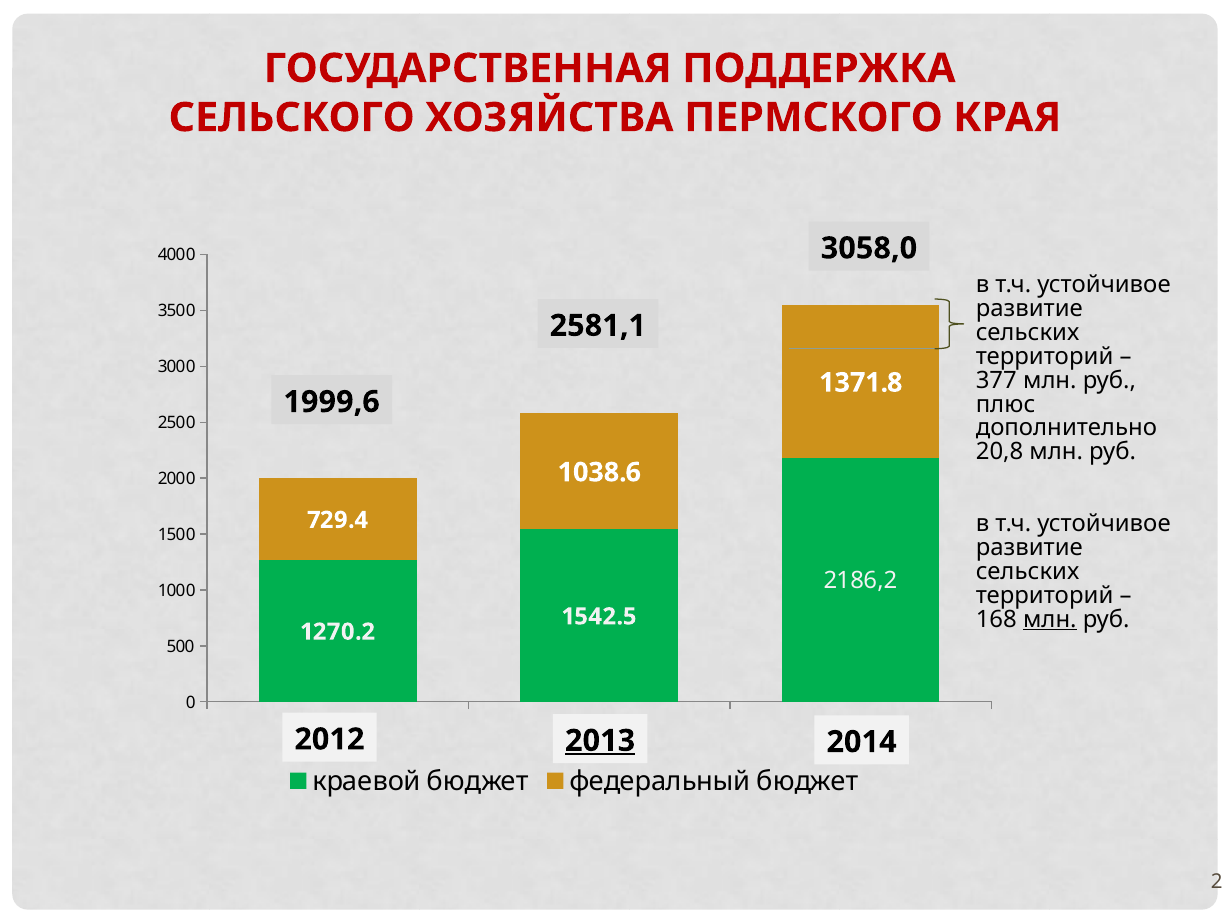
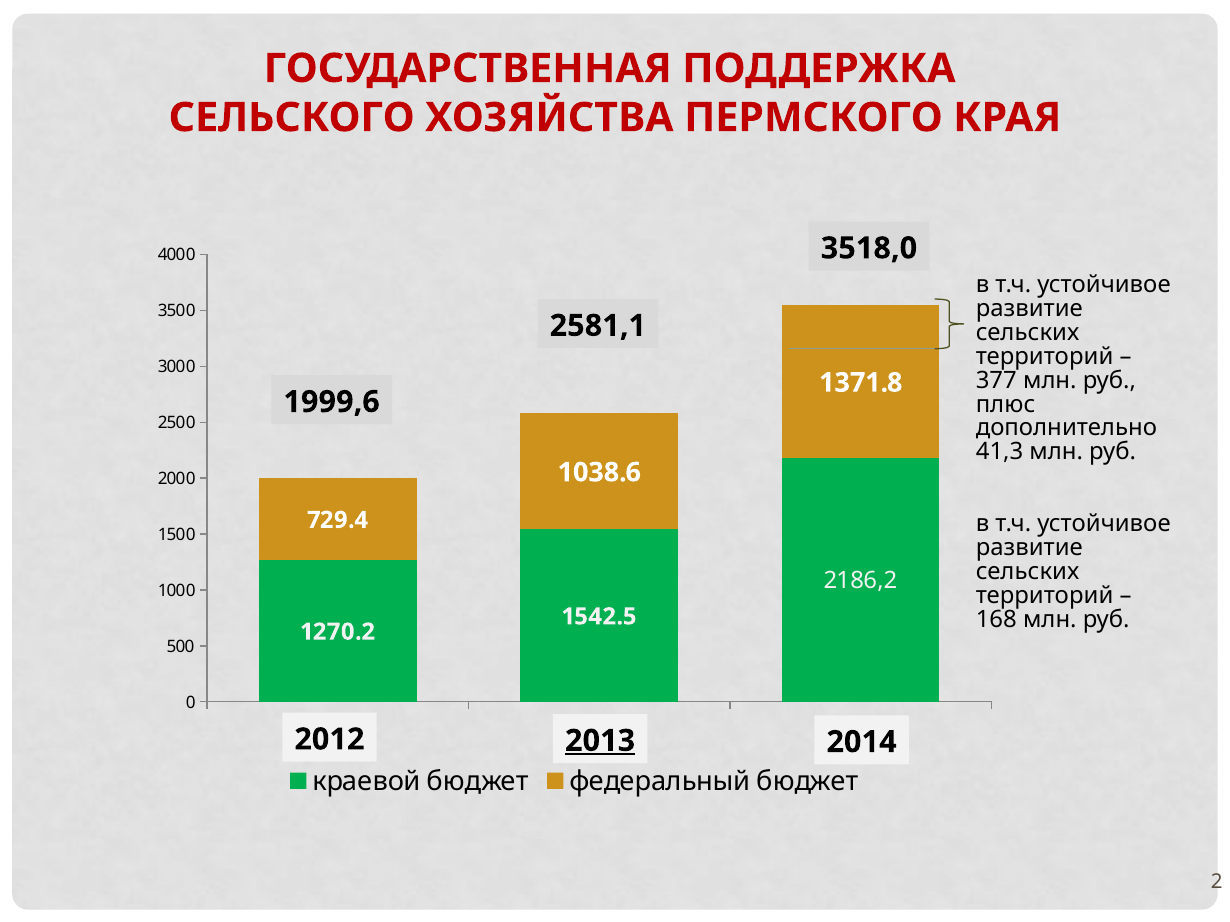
3058,0: 3058,0 -> 3518,0 (869, 248)
20,8: 20,8 -> 41,3 (1000, 452)
млн underline: present -> none (1050, 620)
